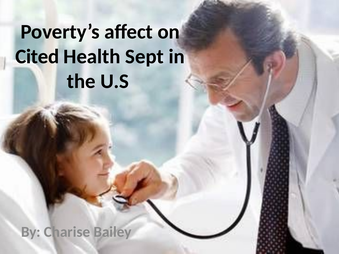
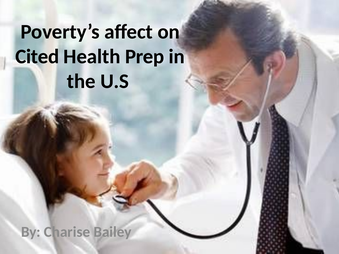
Sept: Sept -> Prep (145, 57)
